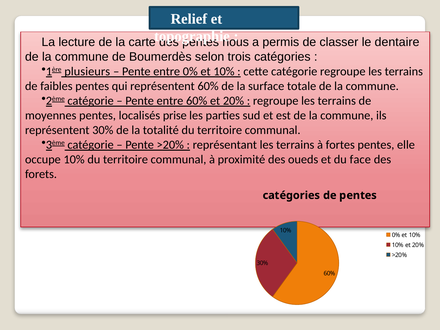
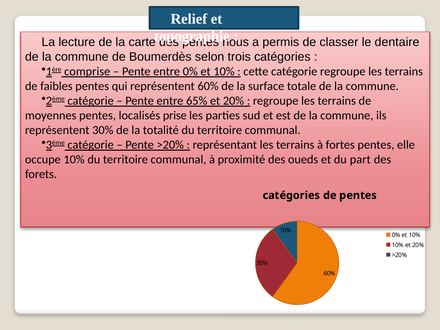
plusieurs: plusieurs -> comprise (87, 72)
entre 60%: 60% -> 65% (197, 101)
face: face -> part (360, 160)
